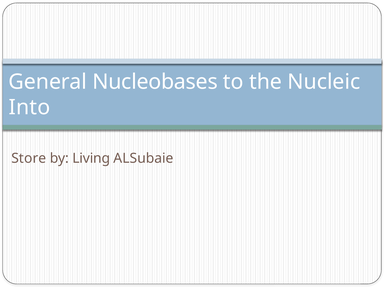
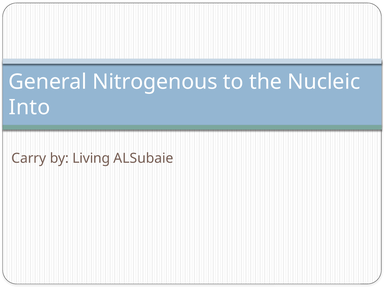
Nucleobases: Nucleobases -> Nitrogenous (155, 82)
Store: Store -> Carry (29, 158)
